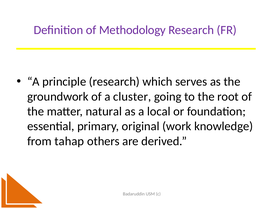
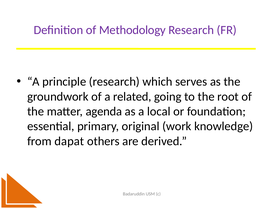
cluster: cluster -> related (132, 97)
natural: natural -> agenda (104, 112)
tahap: tahap -> dapat (69, 141)
